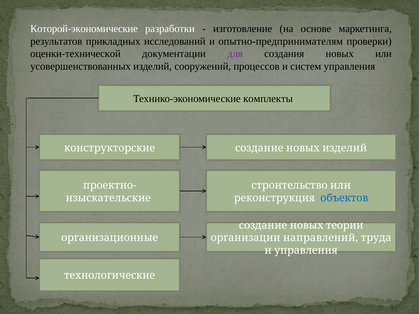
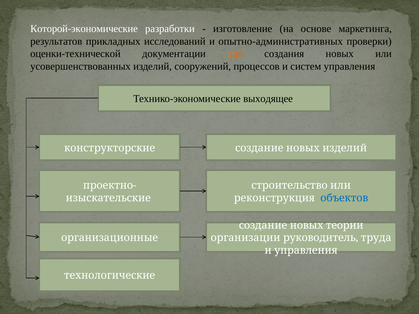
опытно-предпринимателям: опытно-предпринимателям -> опытно-административных (281, 41)
для colour: purple -> orange (235, 54)
комплекты: комплекты -> выходящее (268, 99)
направлений: направлений -> руководитель (321, 238)
